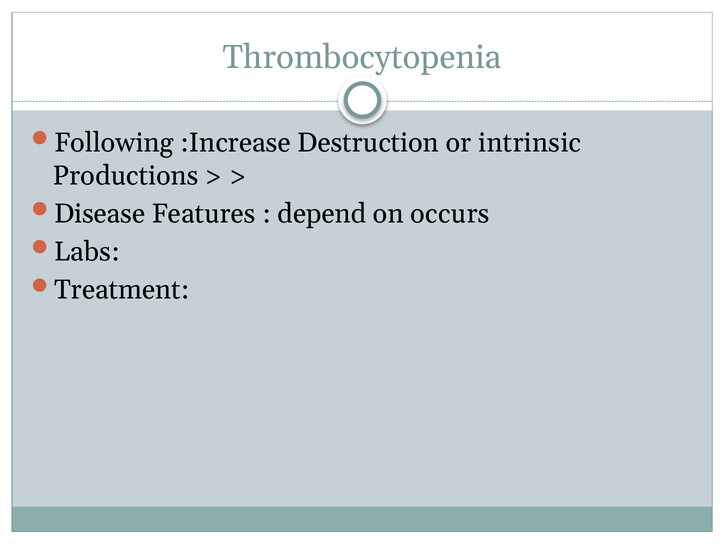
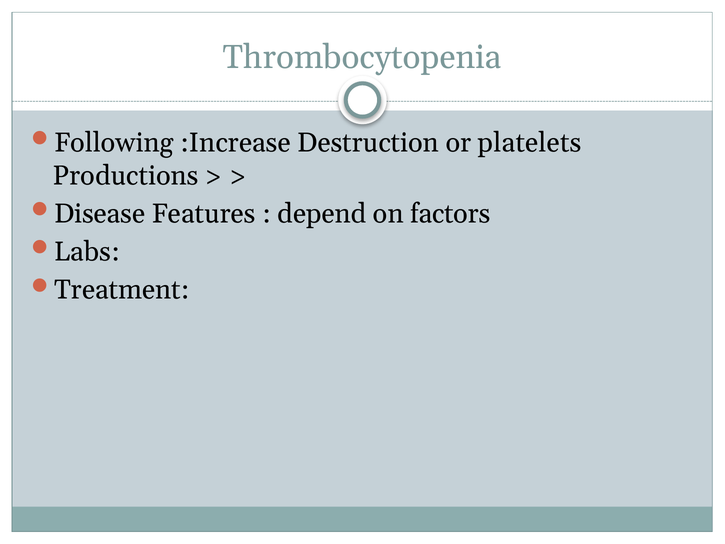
intrinsic: intrinsic -> platelets (530, 143)
occurs: occurs -> factors (450, 214)
